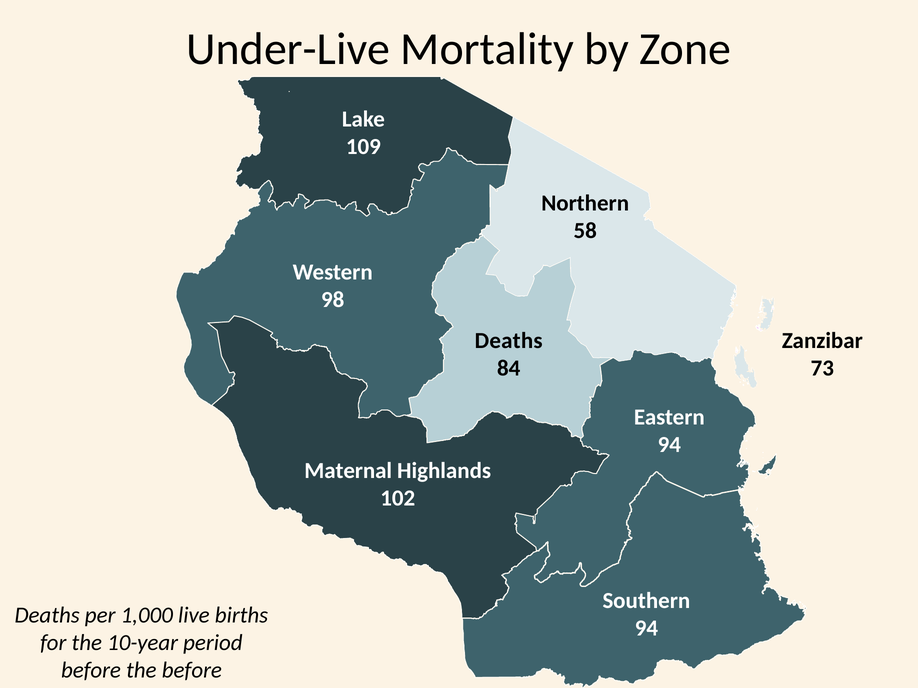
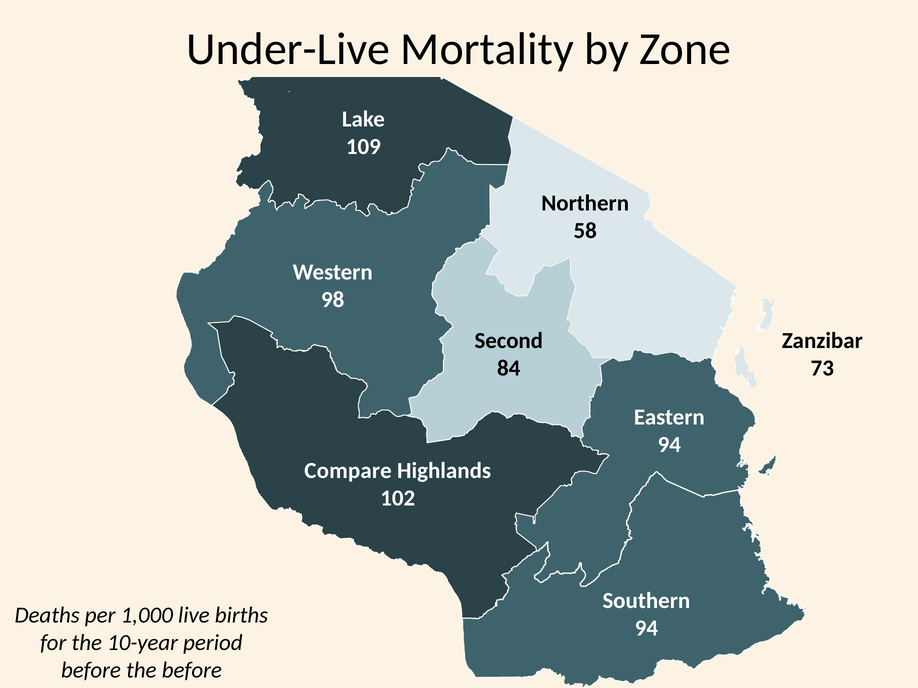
Deaths: Deaths -> Second (509, 341)
Maternal: Maternal -> Compare (348, 471)
